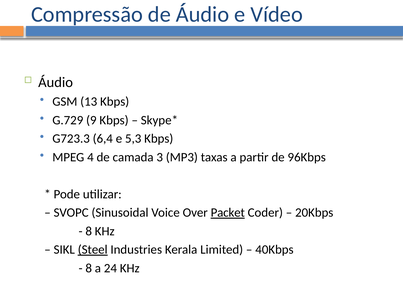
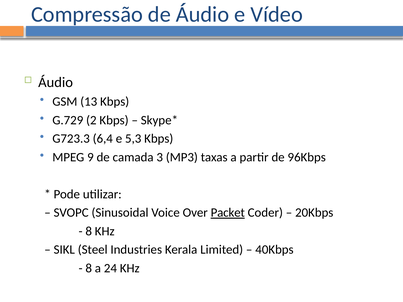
9: 9 -> 2 (91, 120)
4: 4 -> 9 (90, 157)
Steel underline: present -> none (93, 250)
